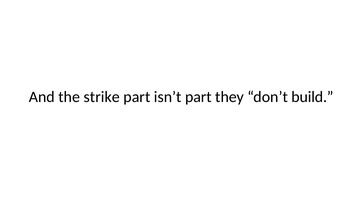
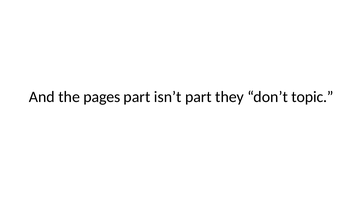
strike: strike -> pages (102, 97)
build: build -> topic (313, 97)
